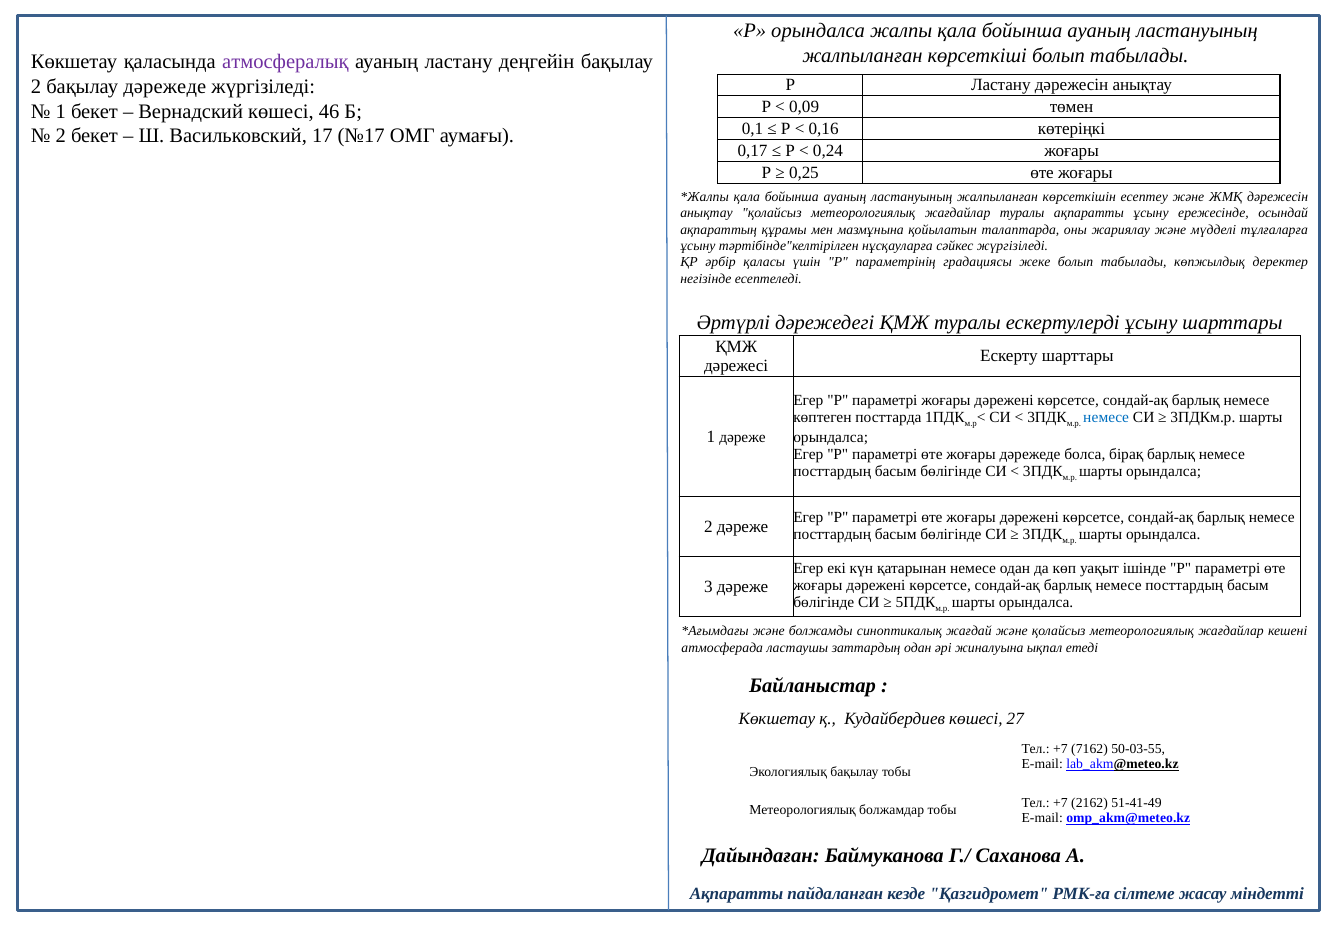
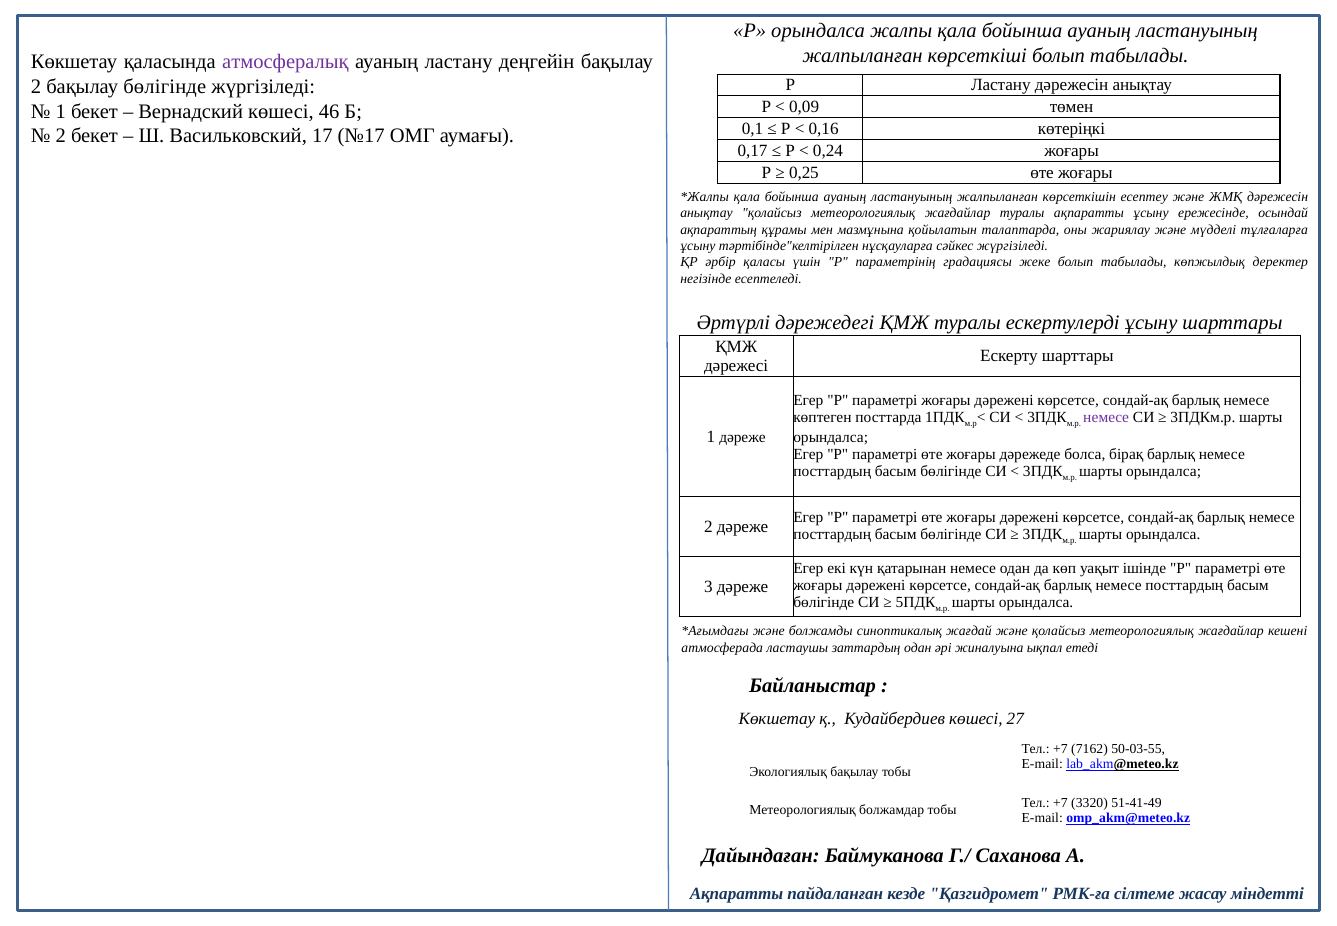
бақылау дәрежеде: дәрежеде -> бөлігінде (165, 87)
немесе colour: blue -> purple (1106, 417)
2162: 2162 -> 3320 (1090, 802)
